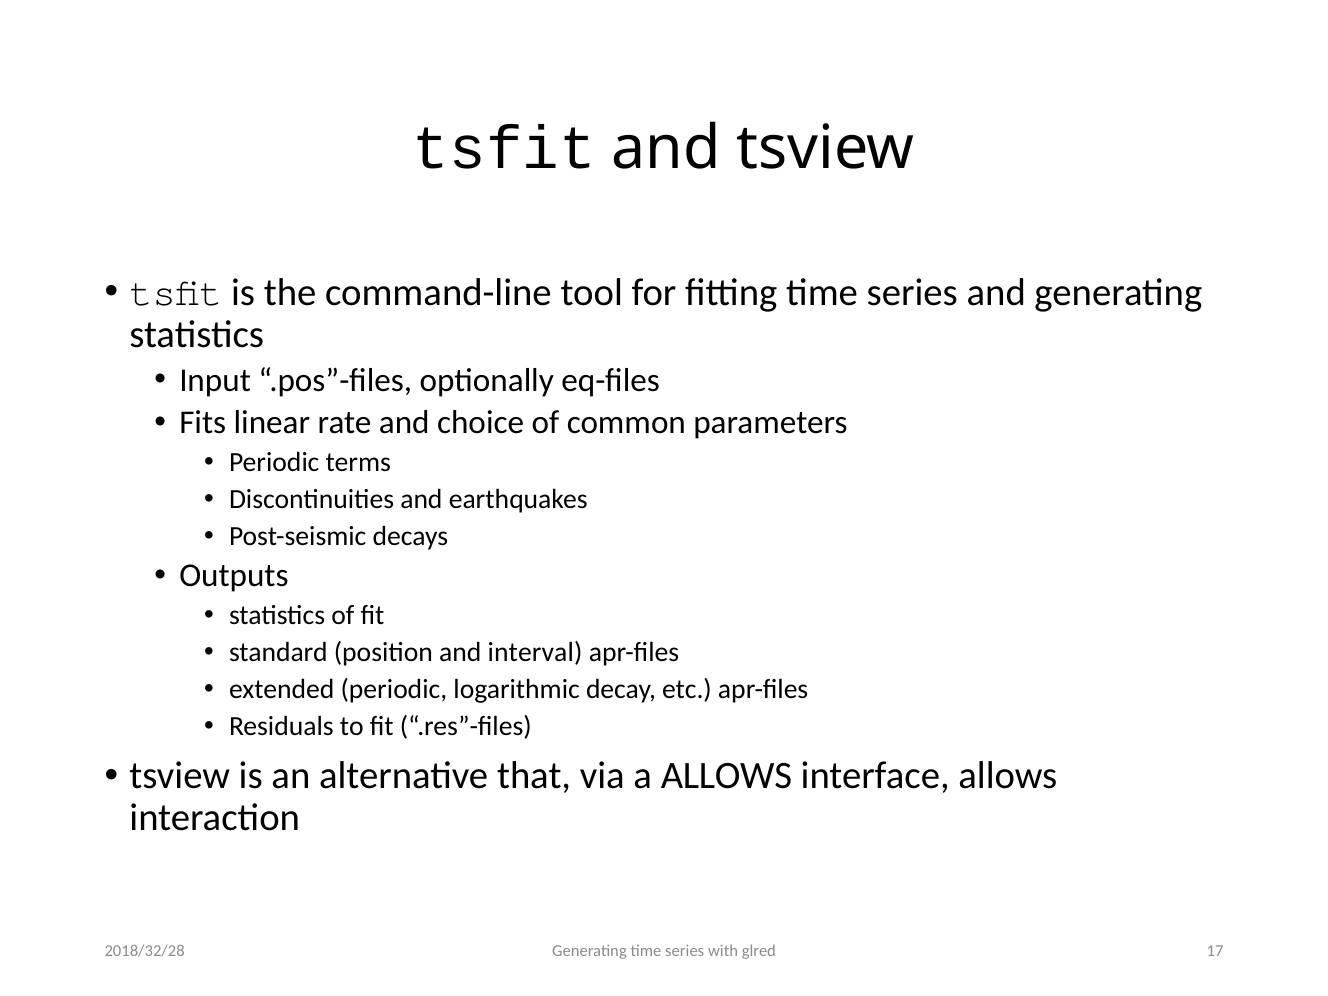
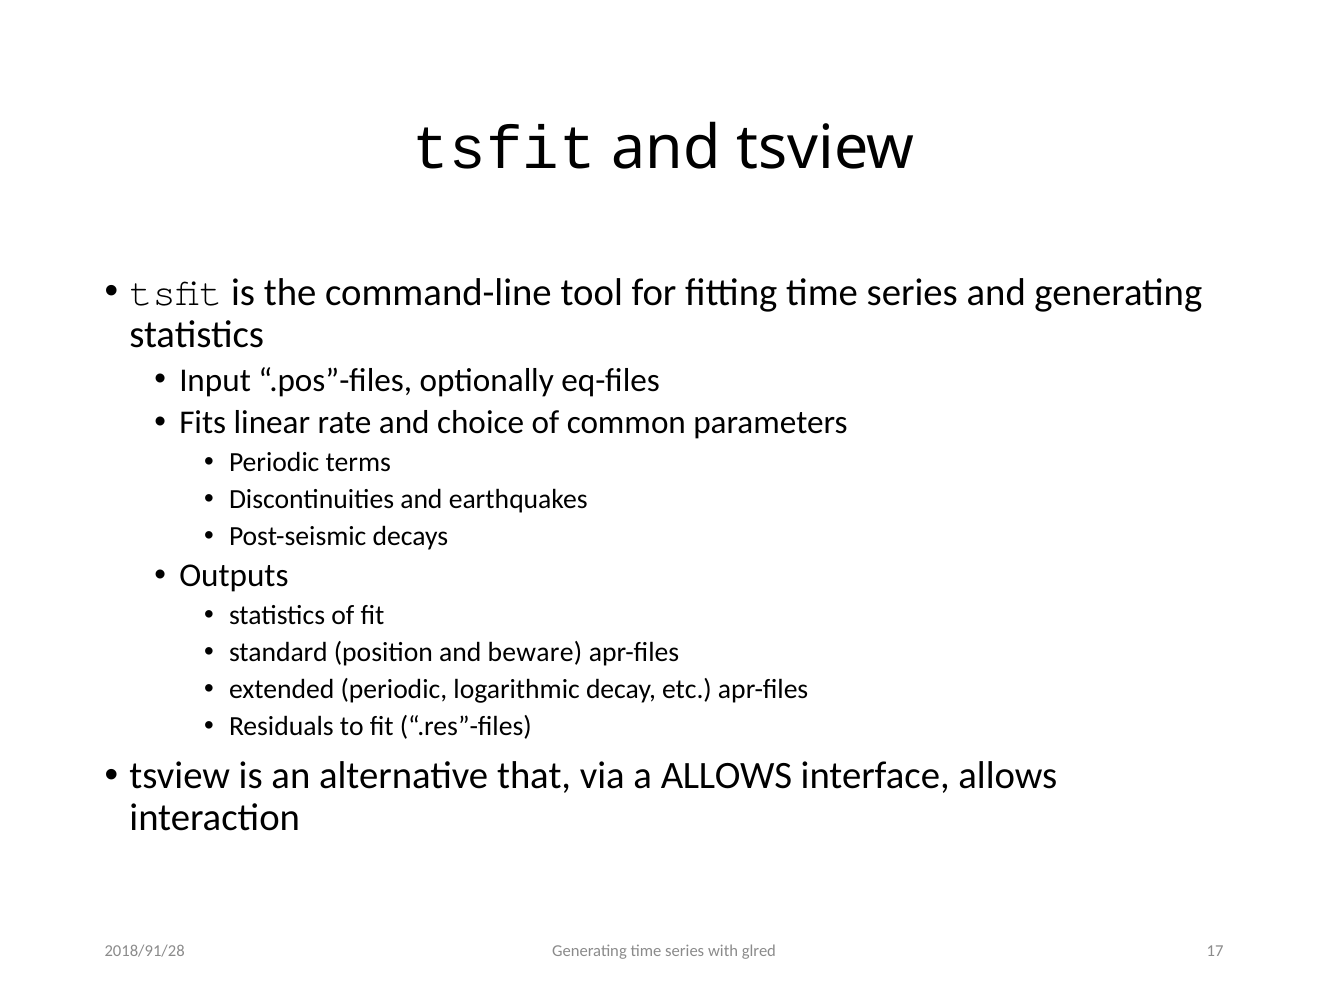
interval: interval -> beware (535, 653)
2018/32/28: 2018/32/28 -> 2018/91/28 (145, 951)
